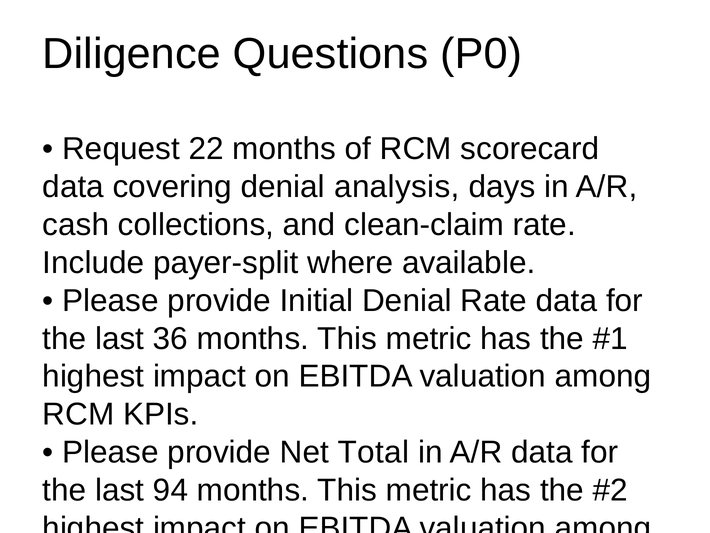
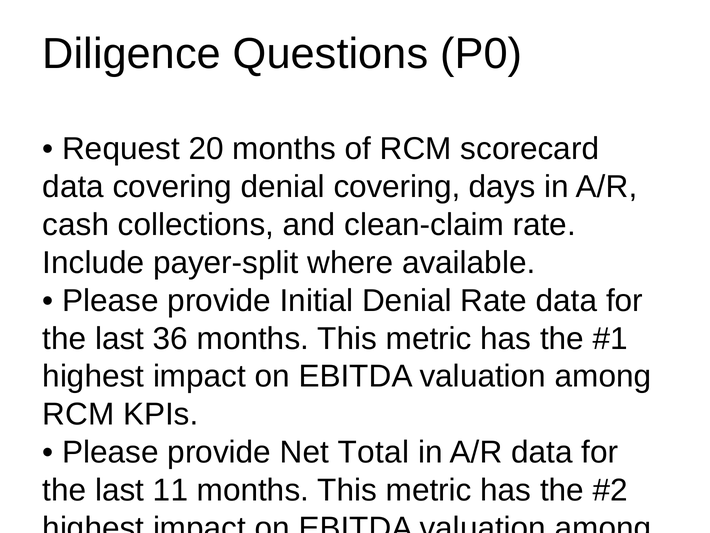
22: 22 -> 20 (206, 149)
denial analysis: analysis -> covering (397, 187)
94: 94 -> 11 (171, 490)
